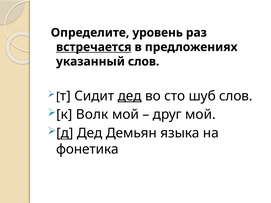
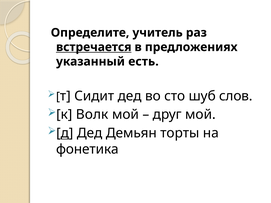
уровень: уровень -> учитель (158, 33)
указанный слов: слов -> есть (143, 62)
дед underline: present -> none (130, 96)
языка: языка -> торты (180, 133)
